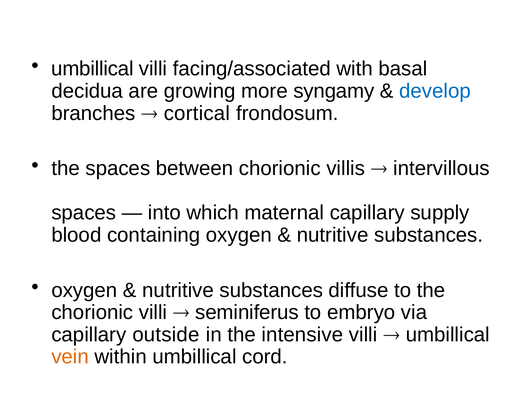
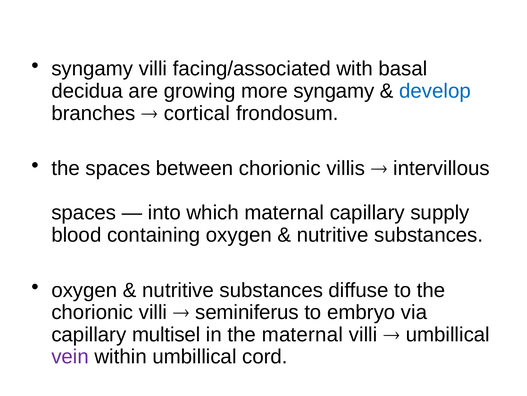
umbillical: umbillical -> syngamy (92, 69)
outside: outside -> multisel (166, 334)
the intensive: intensive -> maternal (302, 334)
vein colour: orange -> purple (70, 356)
